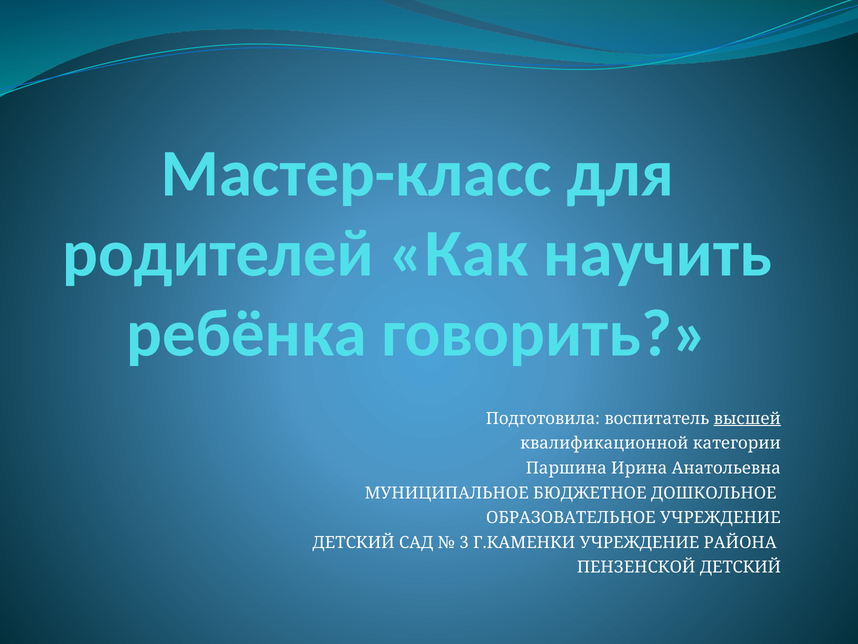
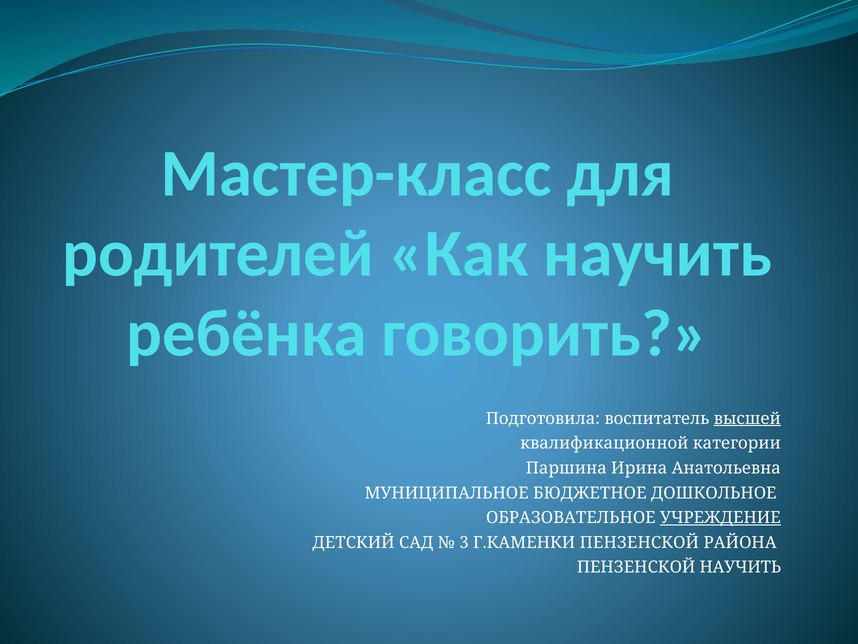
УЧРЕЖДЕНИЕ underline: none -> present (720, 517)
Г.КАМЕНКИ УЧРЕЖДЕНИЕ: УЧРЕЖДЕНИЕ -> ПЕНЗЕНСКОЙ (639, 542)
ПЕНЗЕНСКОЙ ДЕТСКИЙ: ДЕТСКИЙ -> НАУЧИТЬ (740, 567)
